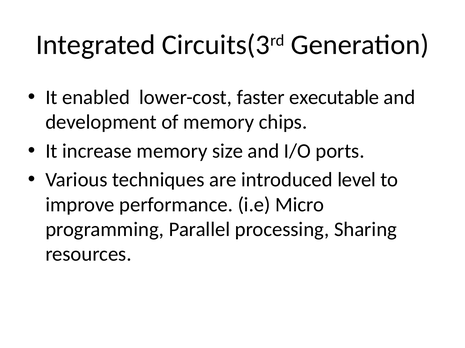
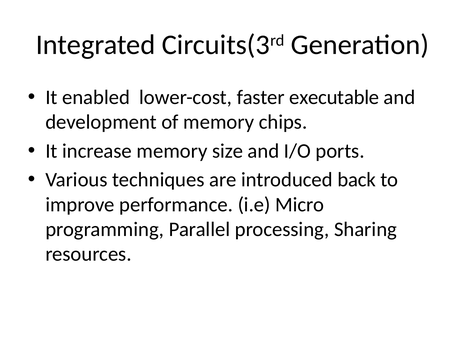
level: level -> back (357, 180)
